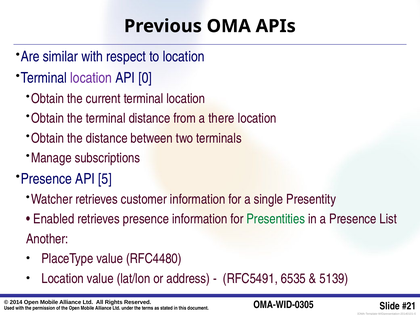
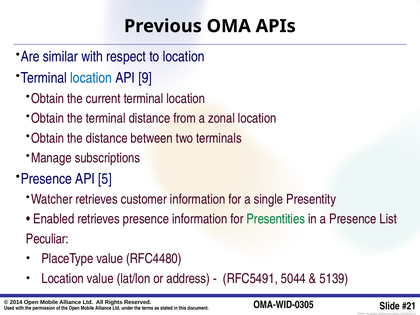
location colour: purple -> blue (91, 78)
0: 0 -> 9 (145, 78)
there: there -> zonal (222, 118)
Another: Another -> Peculiar (47, 239)
6535: 6535 -> 5044 (293, 279)
